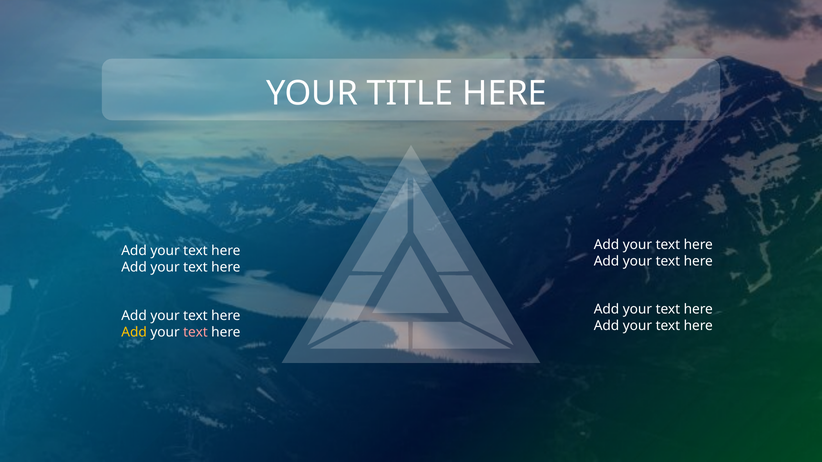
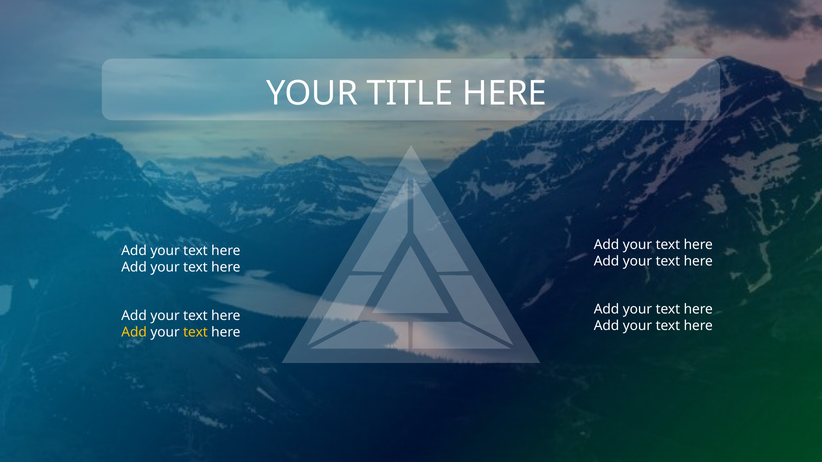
text colour: pink -> yellow (196, 332)
